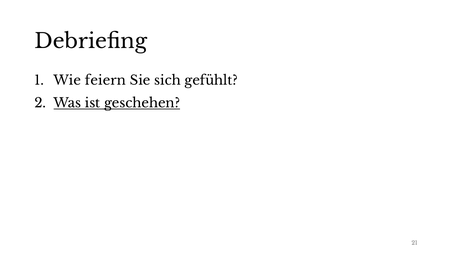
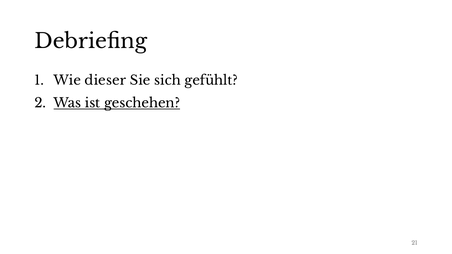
feiern: feiern -> dieser (105, 80)
